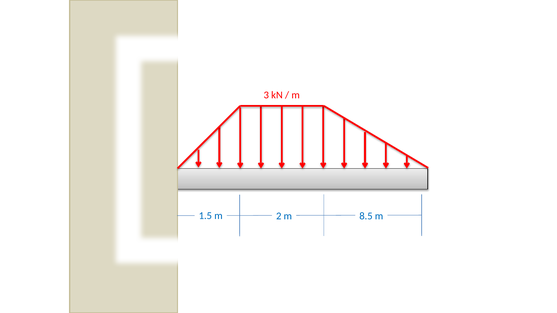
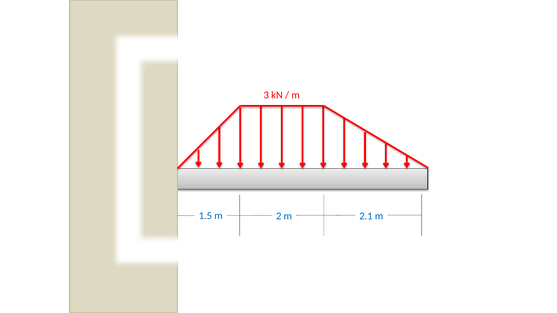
8.5: 8.5 -> 2.1 (366, 216)
